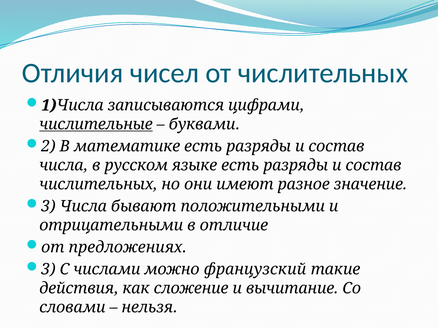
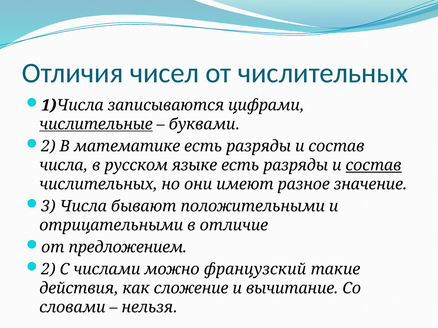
состав underline: none -> present (374, 166)
предложениях: предложениях -> предложением (128, 248)
3: 3 -> 2 (48, 270)
